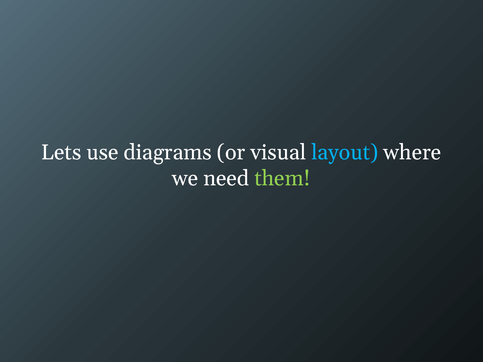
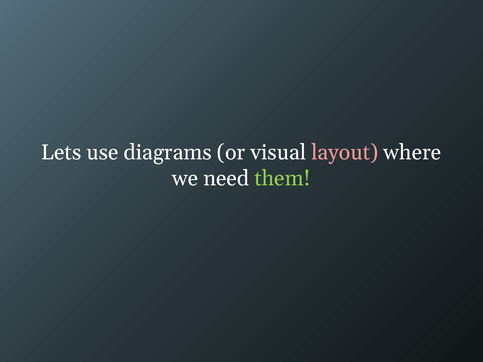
layout colour: light blue -> pink (345, 153)
